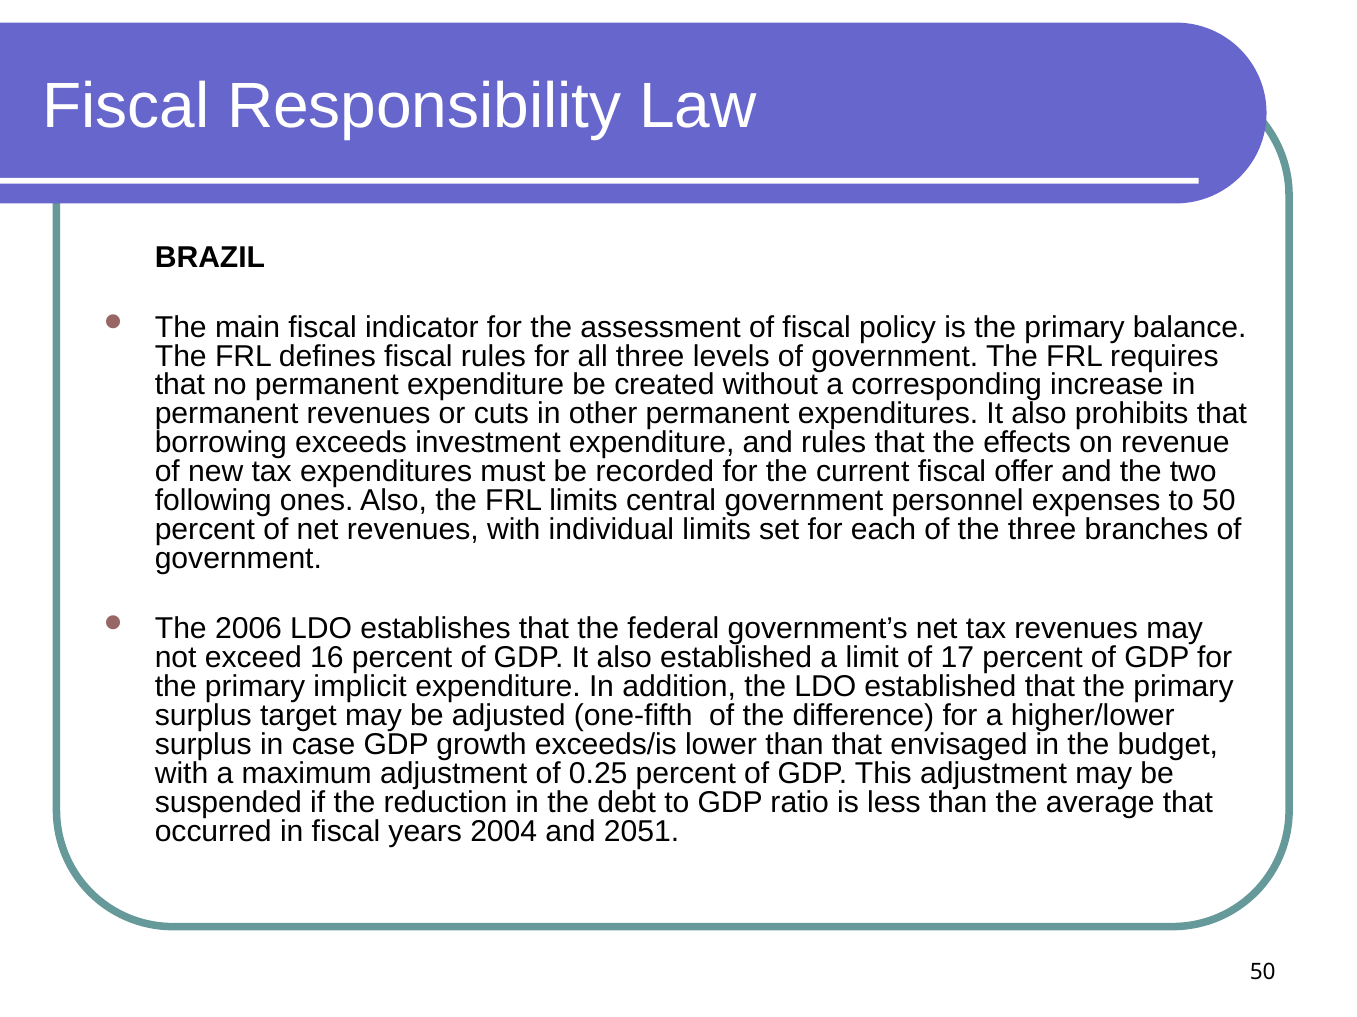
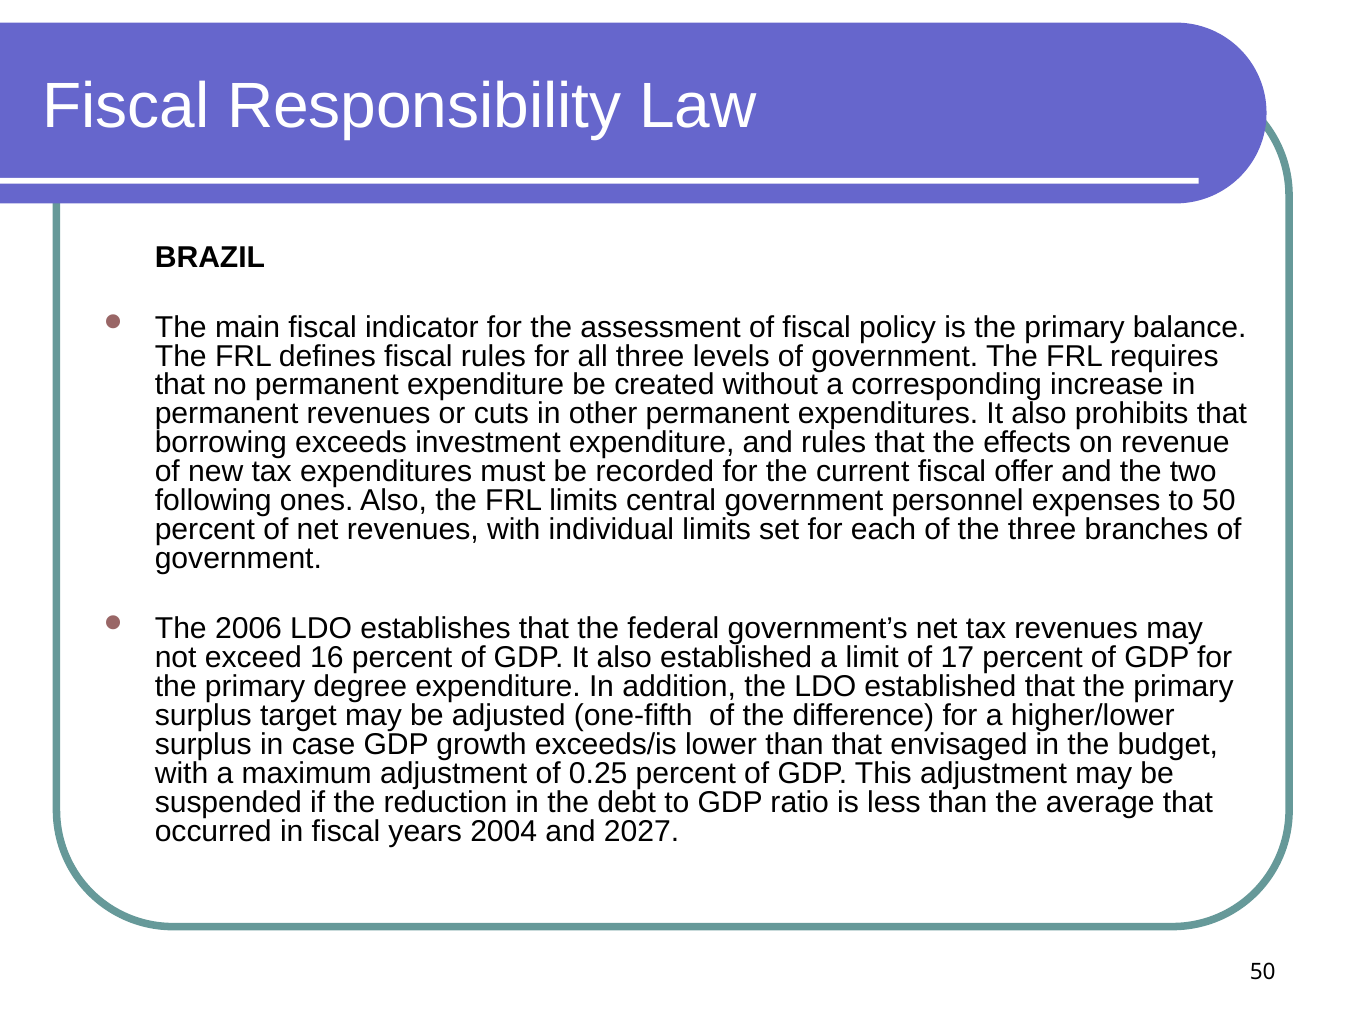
implicit: implicit -> degree (360, 687)
2051: 2051 -> 2027 (642, 832)
